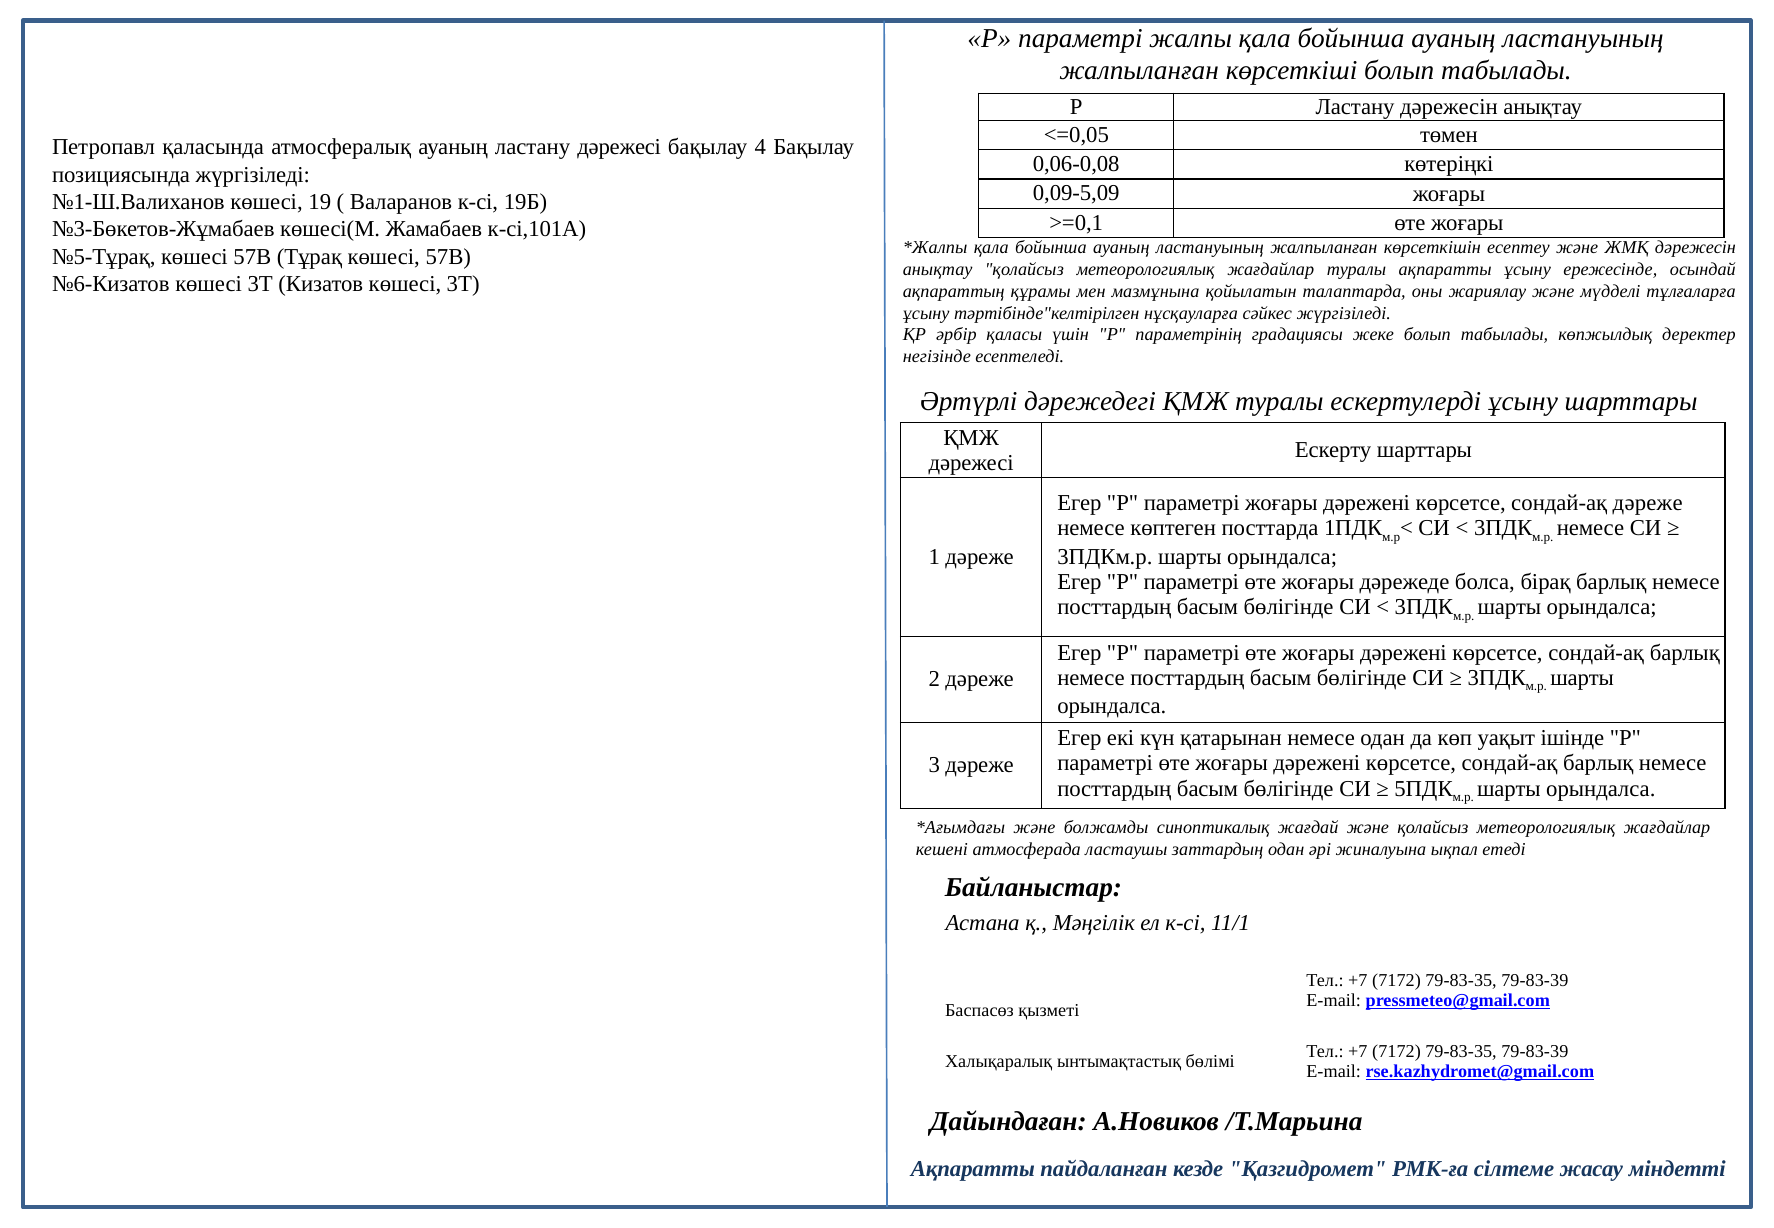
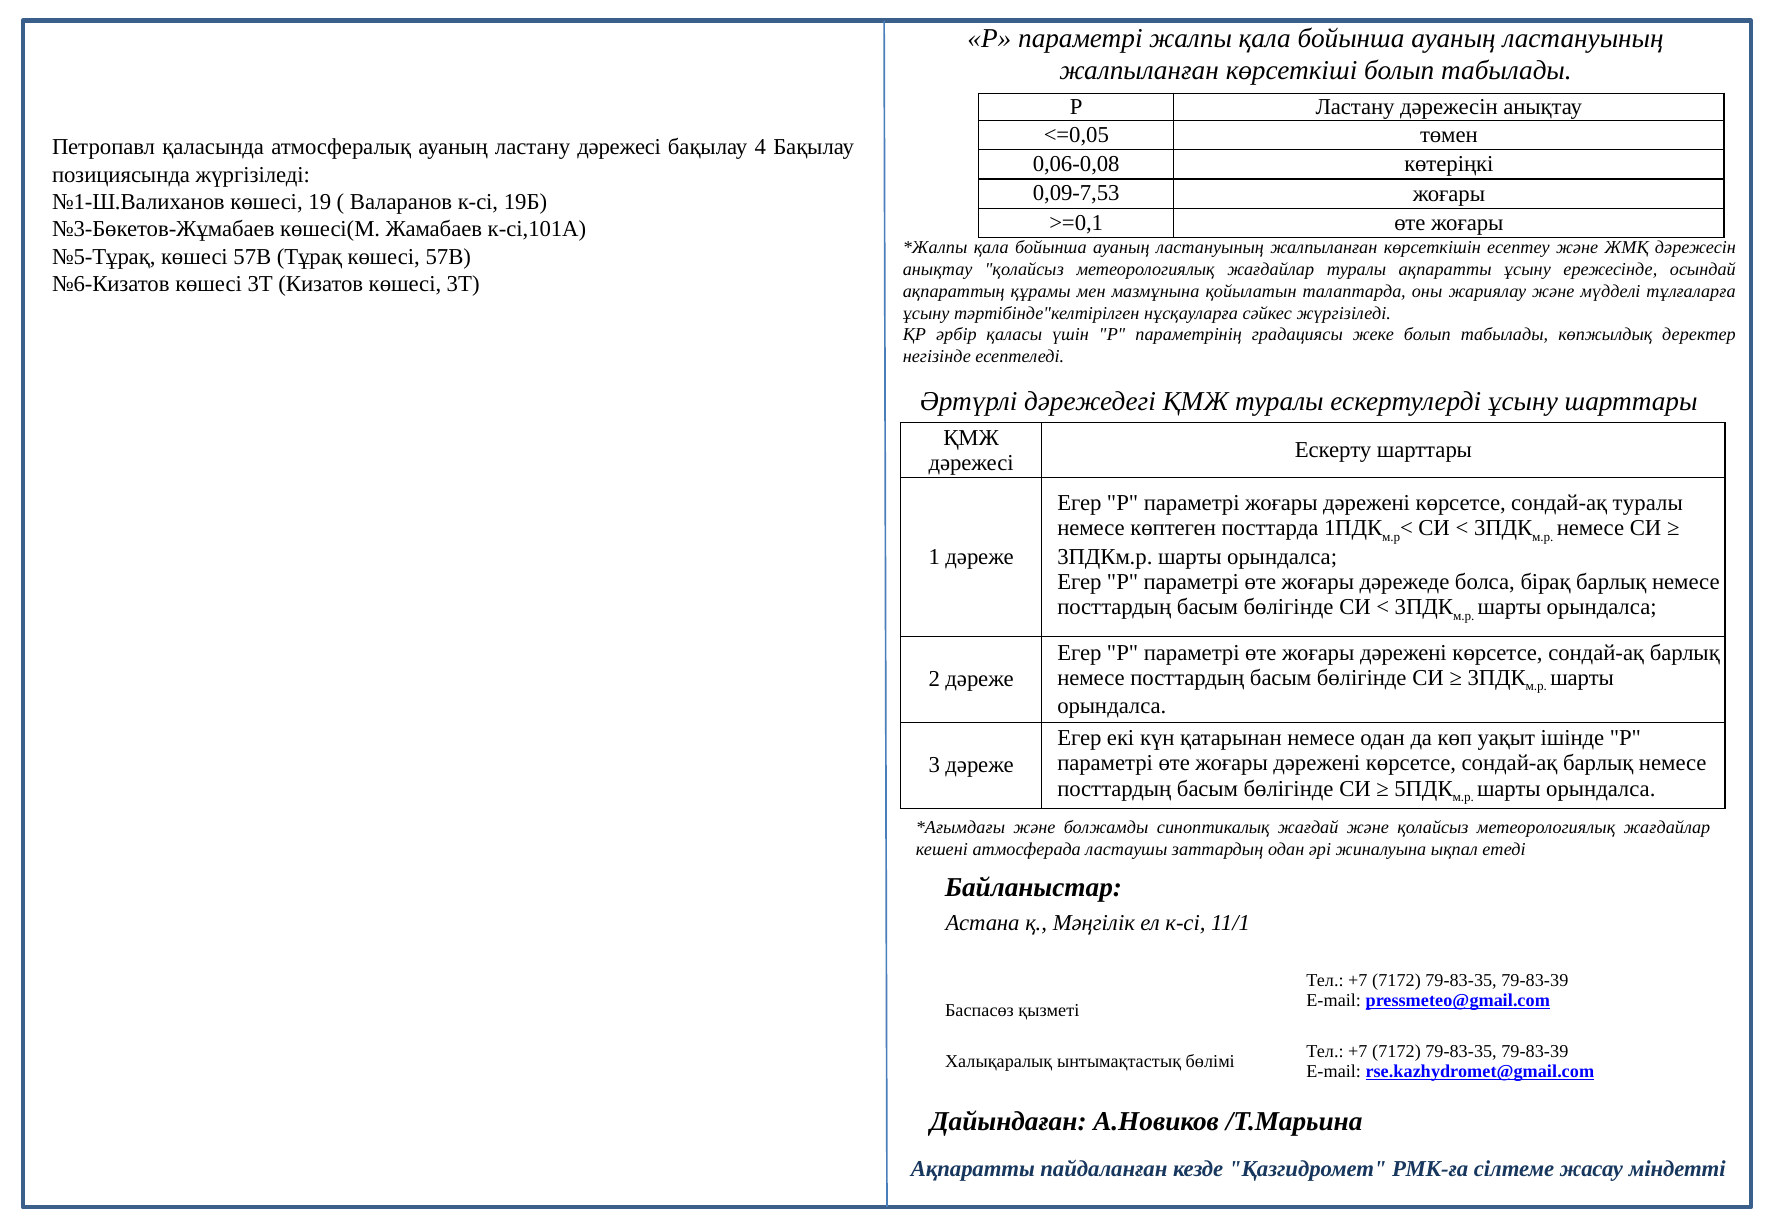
0,09-5,09: 0,09-5,09 -> 0,09-7,53 (1076, 193)
сондай-ақ дәреже: дәреже -> туралы (1648, 503)
